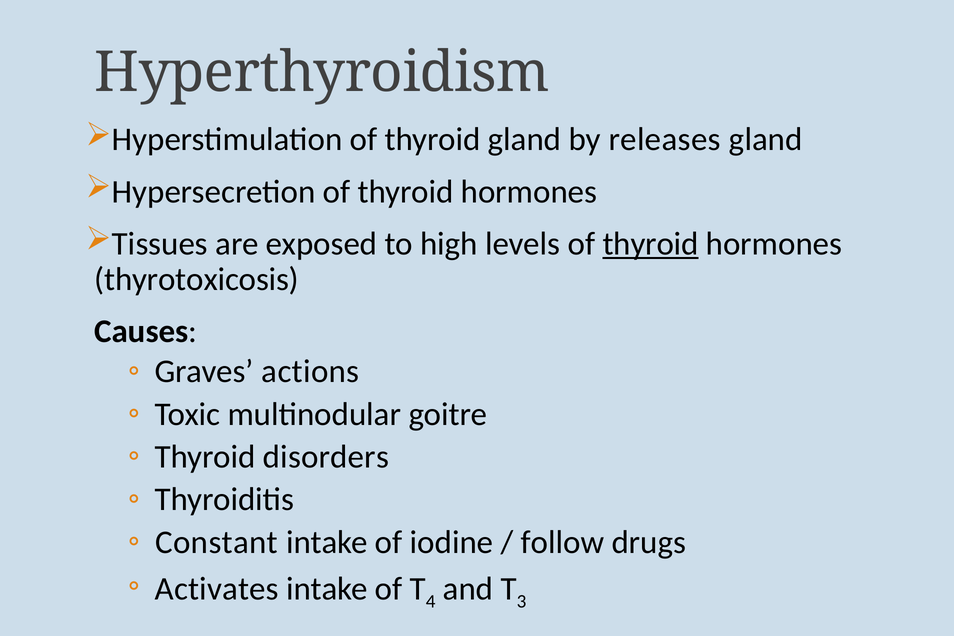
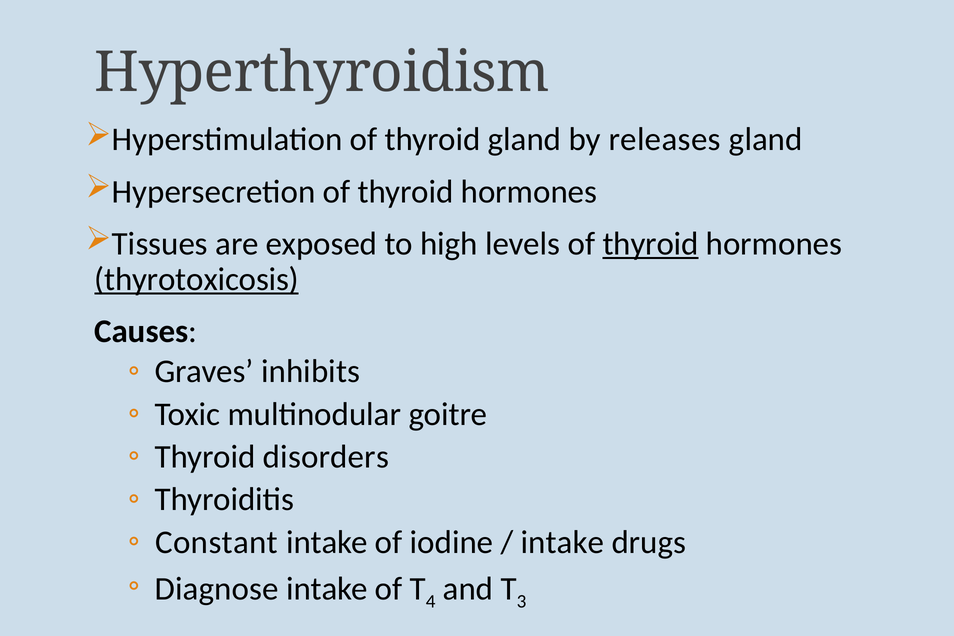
thyrotoxicosis underline: none -> present (197, 279)
actions: actions -> inhibits (311, 372)
follow: follow -> intake (562, 542)
Activates: Activates -> Diagnose (217, 589)
